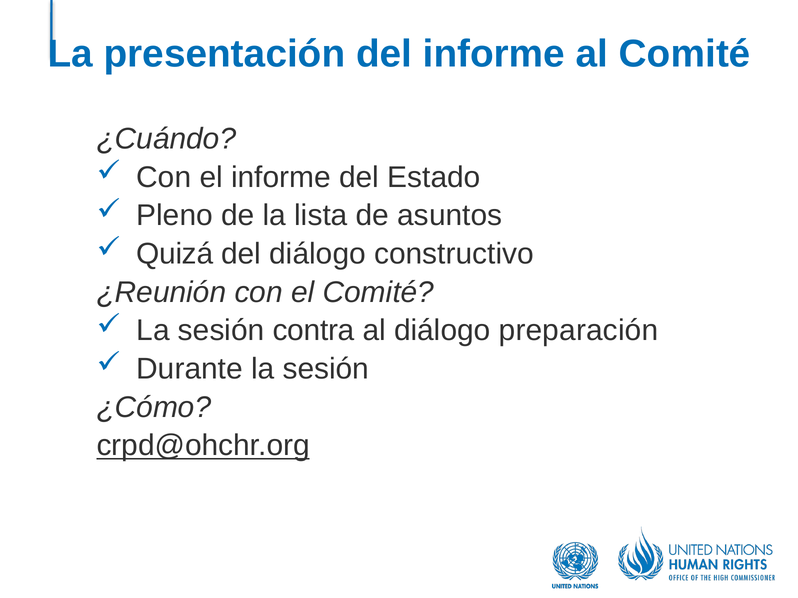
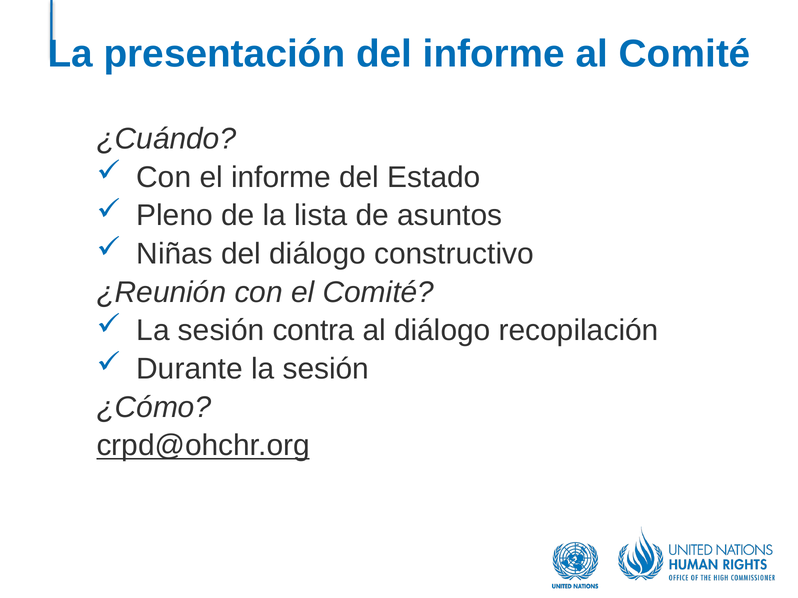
Quizá: Quizá -> Niñas (175, 254)
preparación: preparación -> recopilación (579, 331)
